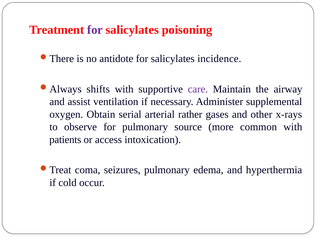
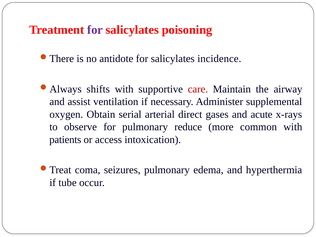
care colour: purple -> red (198, 89)
rather: rather -> direct (190, 114)
other: other -> acute (262, 114)
source: source -> reduce (188, 127)
cold: cold -> tube (68, 183)
